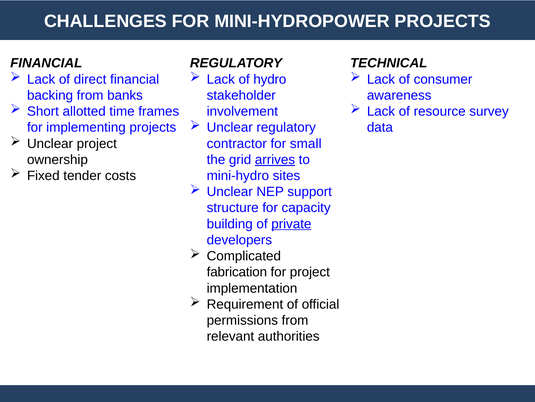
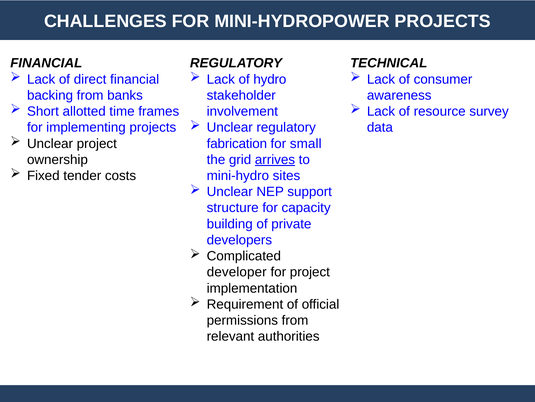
contractor: contractor -> fabrication (237, 143)
private underline: present -> none (291, 224)
fabrication: fabrication -> developer (237, 272)
